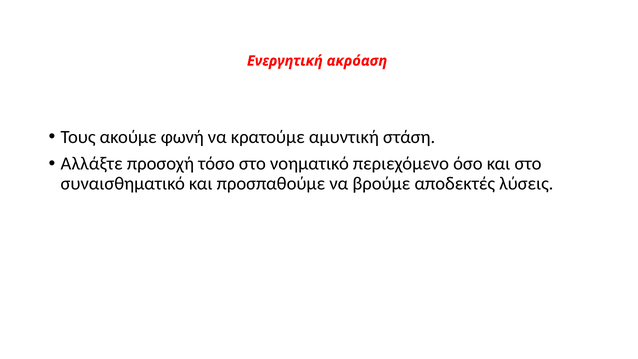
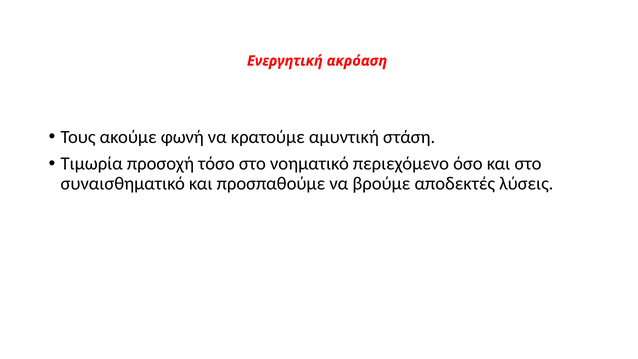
Αλλάξτε: Αλλάξτε -> Τιμωρία (92, 164)
